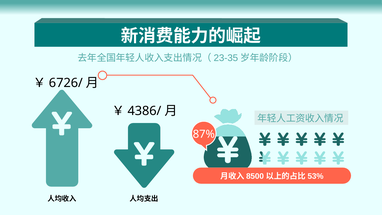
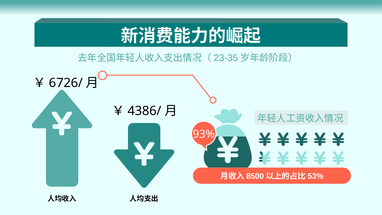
87%: 87% -> 93% (204, 134)
